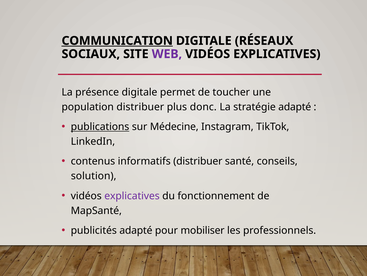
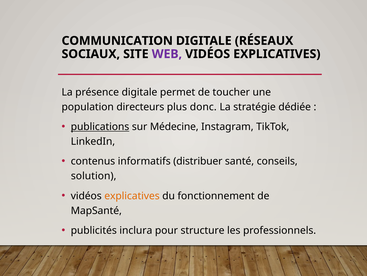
COMMUNICATION underline: present -> none (117, 41)
population distribuer: distribuer -> directeurs (140, 107)
stratégie adapté: adapté -> dédiée (295, 107)
explicatives colour: purple -> orange (132, 195)
publicités adapté: adapté -> inclura (136, 230)
mobiliser: mobiliser -> structure (203, 230)
